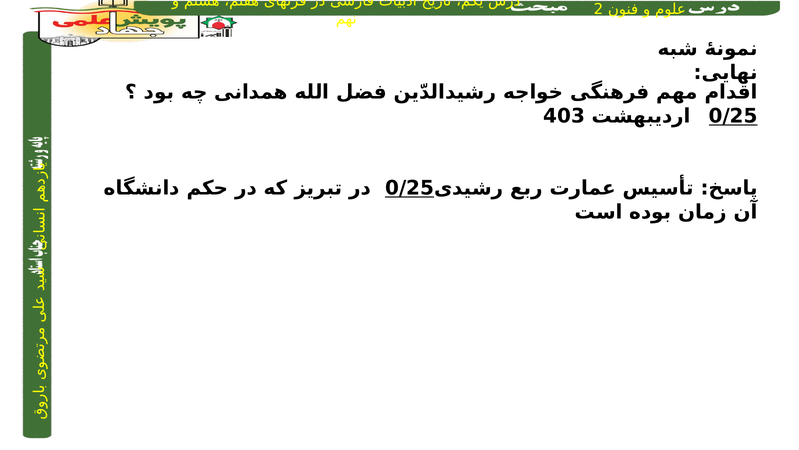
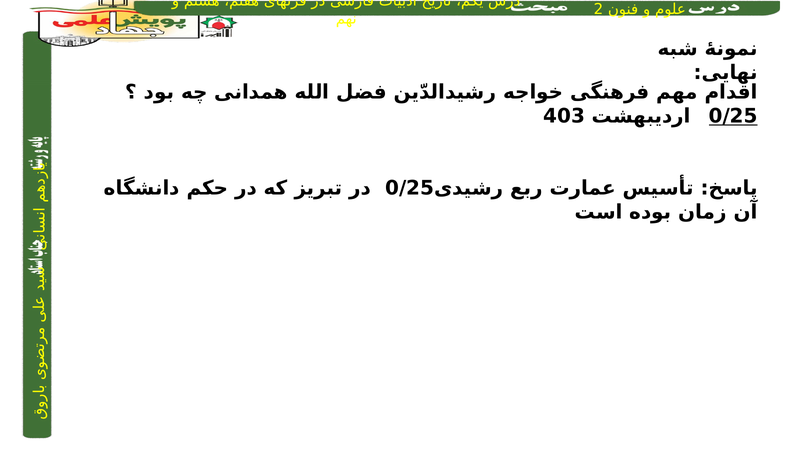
0/25 underline: present -> none (410, 188)
